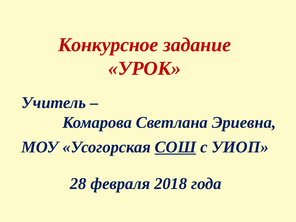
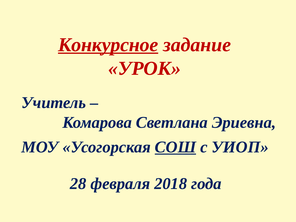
Конкурсное underline: none -> present (108, 45)
